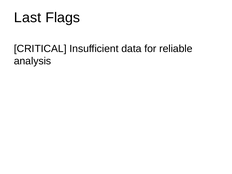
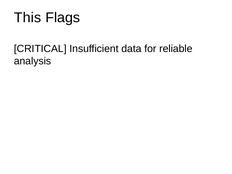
Last: Last -> This (28, 18)
